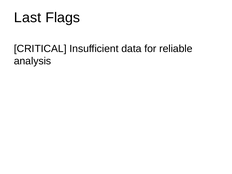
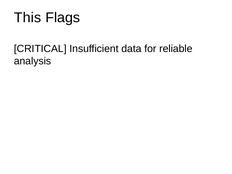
Last: Last -> This (28, 18)
